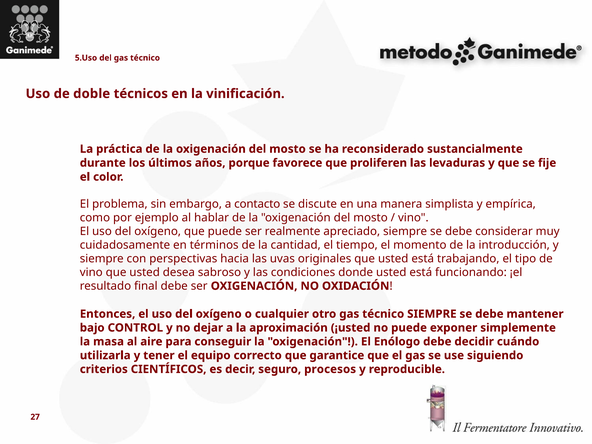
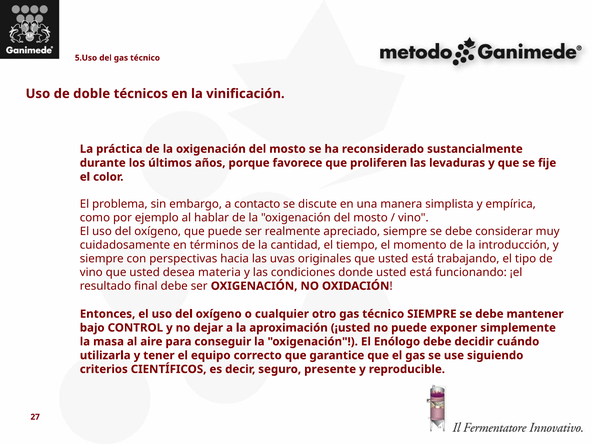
sabroso: sabroso -> materia (219, 272)
procesos: procesos -> presente (330, 369)
